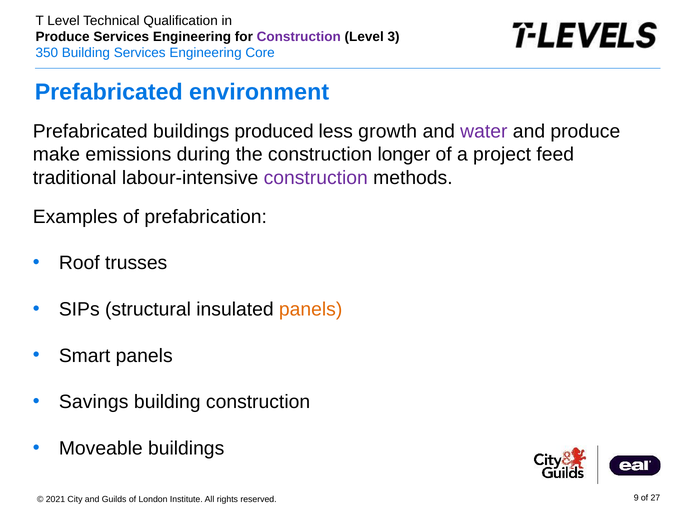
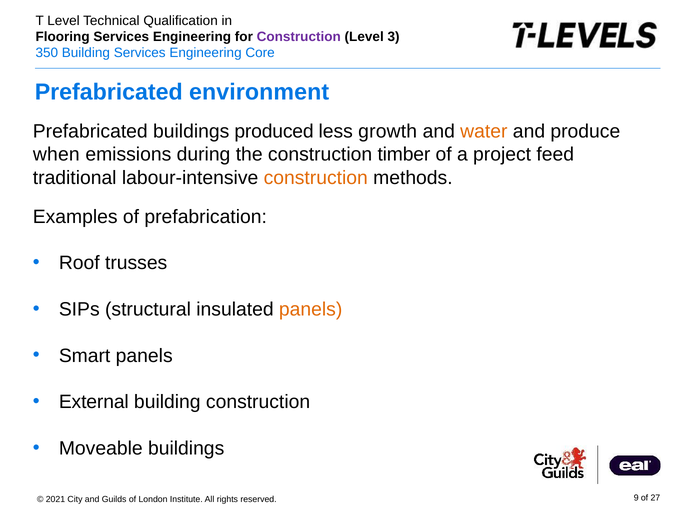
Produce: Produce -> Flooring (63, 37)
water colour: purple -> orange (484, 131)
make: make -> when (56, 155)
longer: longer -> timber (404, 155)
construction colour: purple -> orange (316, 178)
Savings: Savings -> External (94, 402)
